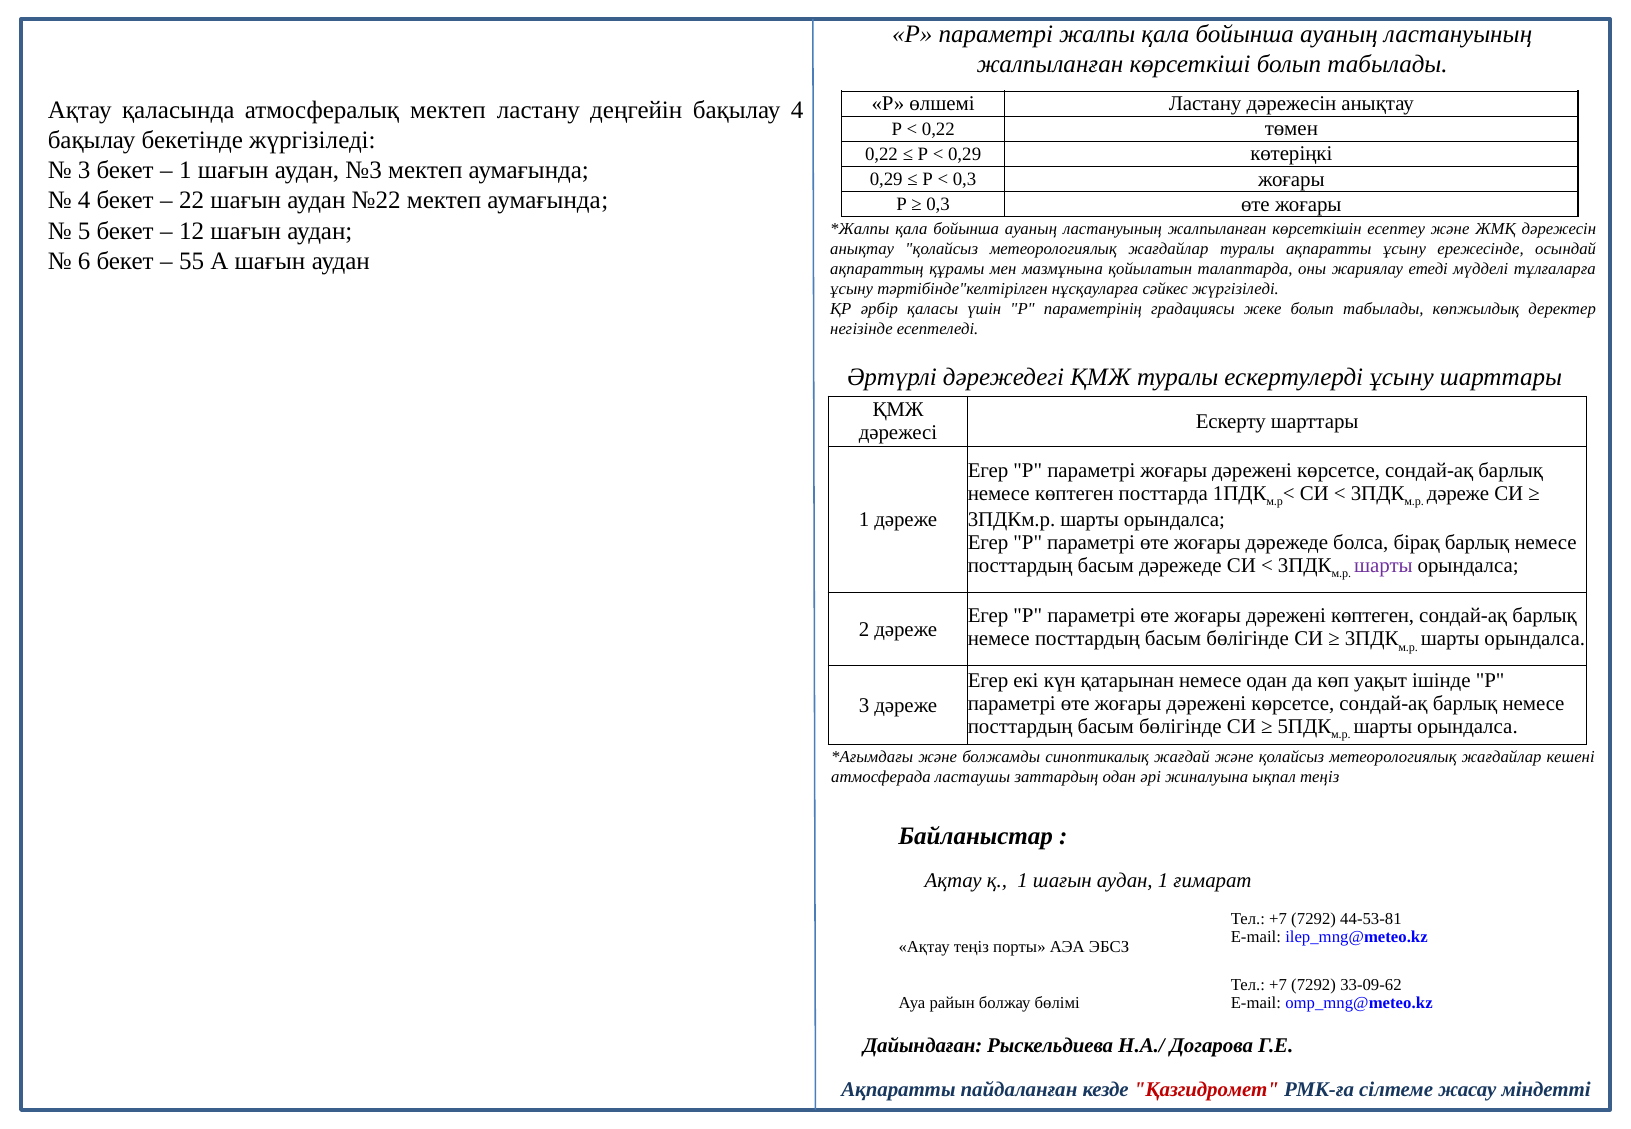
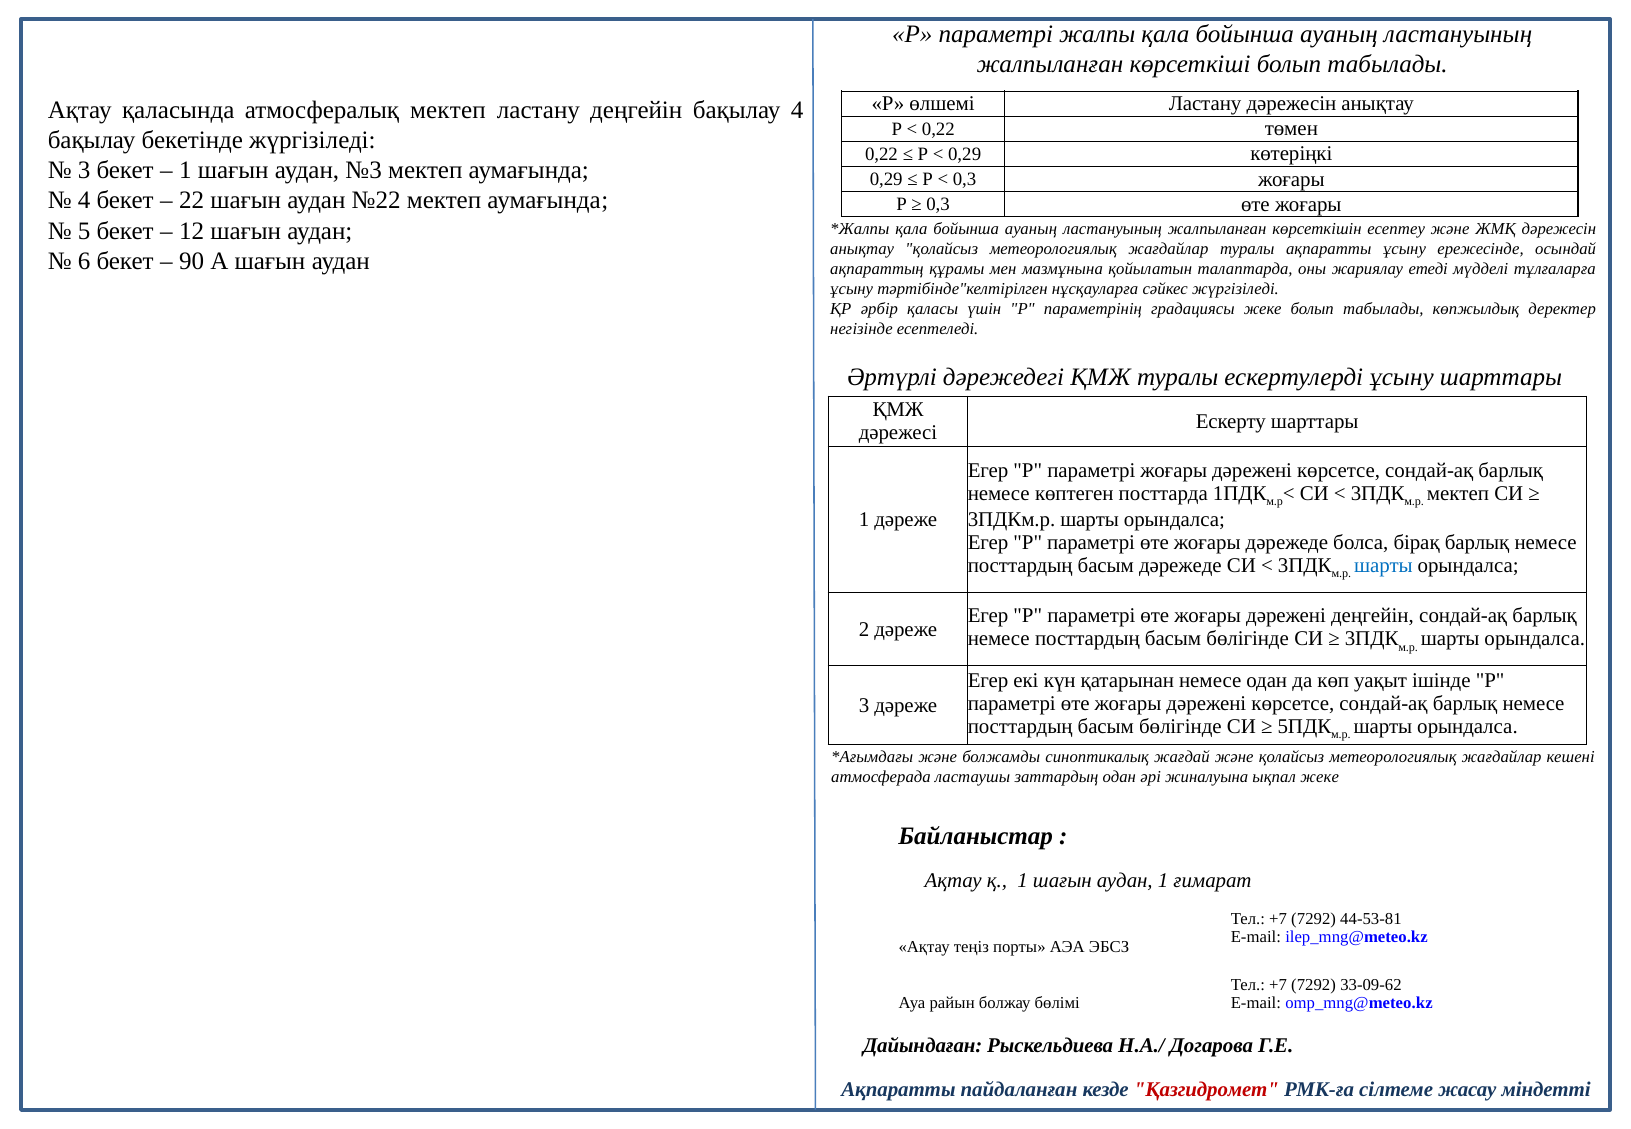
55: 55 -> 90 (192, 261)
дәреже: дәреже -> мектеп (1458, 493)
шарты colour: purple -> blue (1383, 566)
дәрежені көптеген: көптеген -> деңгейін (1372, 616)
ықпал теңіз: теңіз -> жеке (1320, 777)
